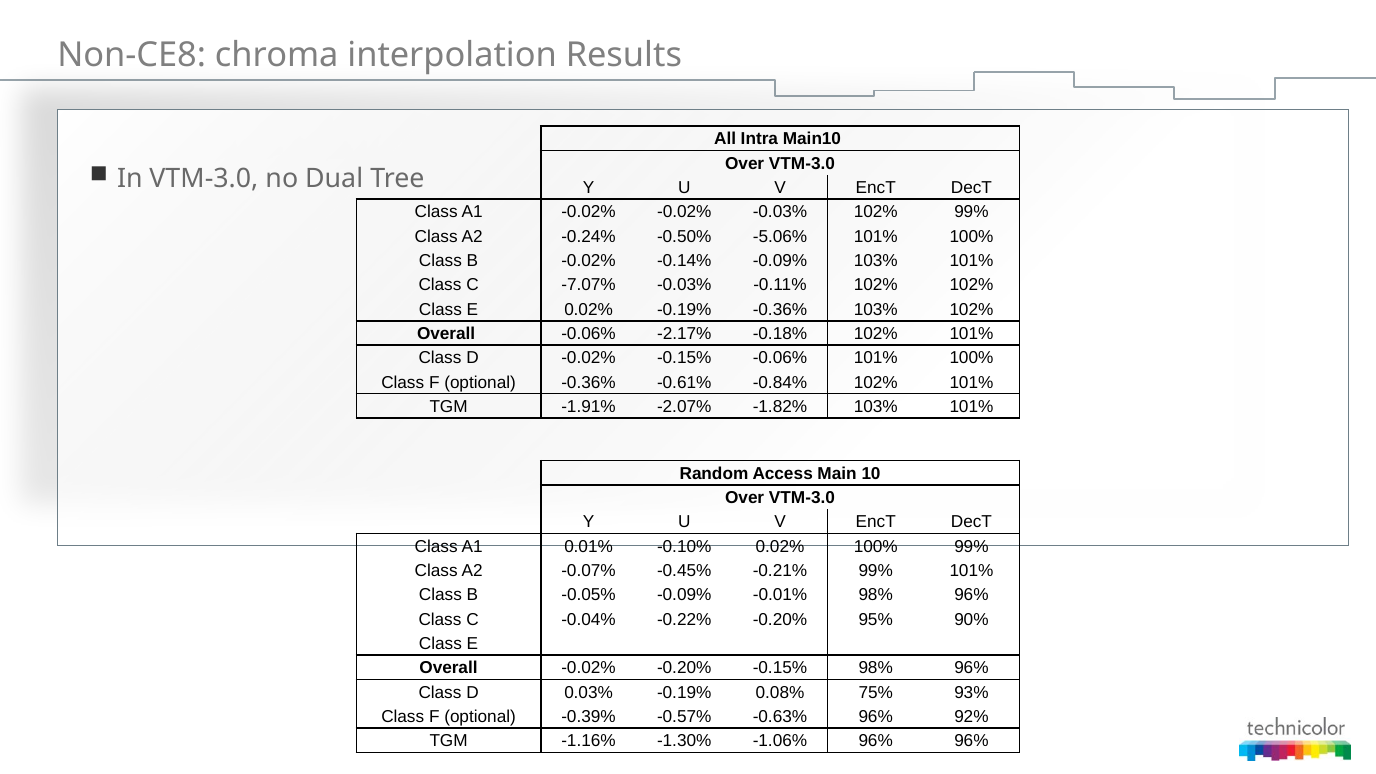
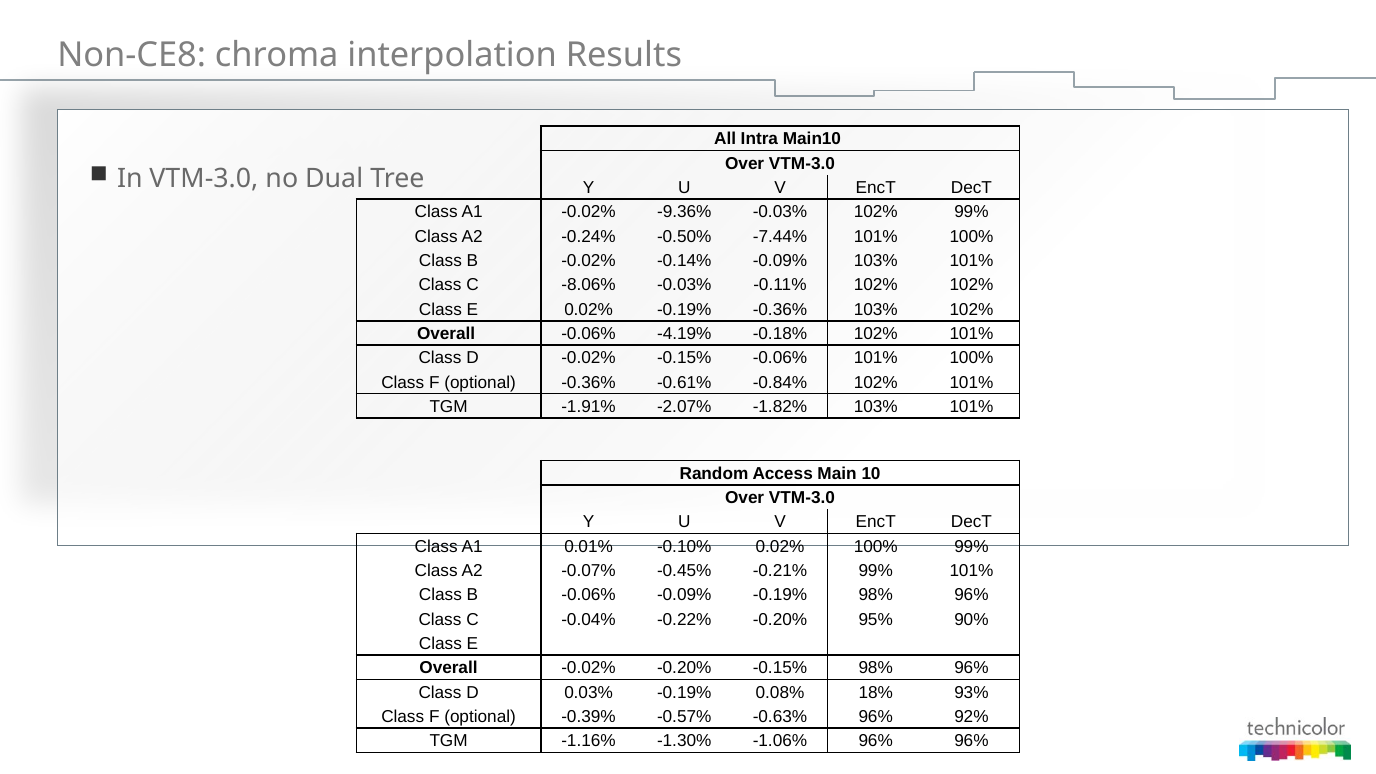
-0.02% -0.02%: -0.02% -> -9.36% (684, 212)
-5.06%: -5.06% -> -7.44% (780, 236)
-7.07%: -7.07% -> -8.06% (589, 285)
-2.17%: -2.17% -> -4.19% (684, 334)
B -0.05%: -0.05% -> -0.06% (589, 595)
-0.09% -0.01%: -0.01% -> -0.19% (780, 595)
75%: 75% -> 18% (876, 692)
